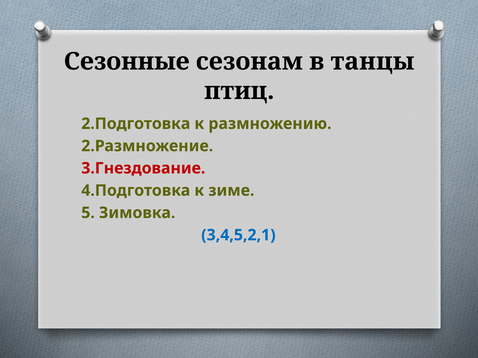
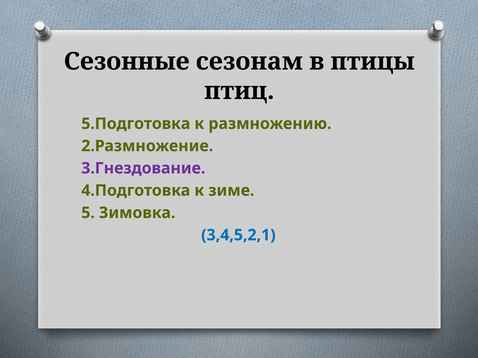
танцы: танцы -> птицы (373, 62)
2.Подготовка: 2.Подготовка -> 5.Подготовка (136, 124)
3.Гнездование colour: red -> purple (143, 168)
